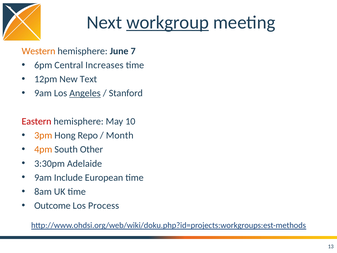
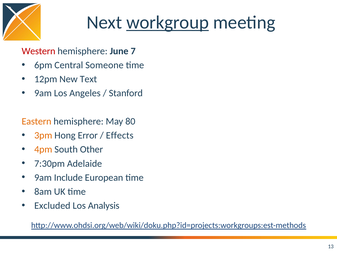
Western colour: orange -> red (38, 51)
Increases: Increases -> Someone (104, 65)
Angeles underline: present -> none (85, 93)
Eastern colour: red -> orange (37, 121)
10: 10 -> 80 (130, 121)
Repo: Repo -> Error (88, 135)
Month: Month -> Effects (120, 135)
3:30pm: 3:30pm -> 7:30pm (50, 163)
Outcome: Outcome -> Excluded (52, 205)
Process: Process -> Analysis (104, 205)
